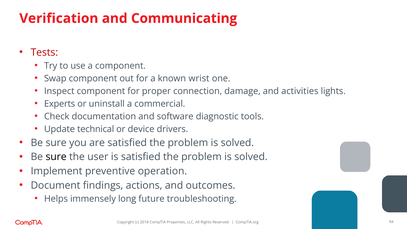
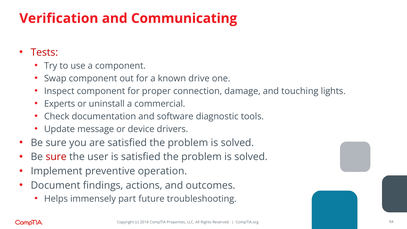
wrist: wrist -> drive (199, 78)
activities: activities -> touching (300, 91)
technical: technical -> message (96, 129)
sure colour: black -> red (56, 157)
long: long -> part (127, 199)
